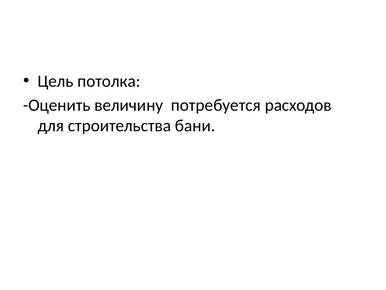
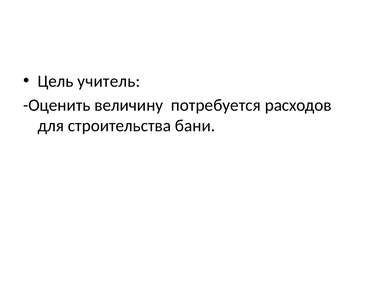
потолка: потолка -> учитель (109, 81)
